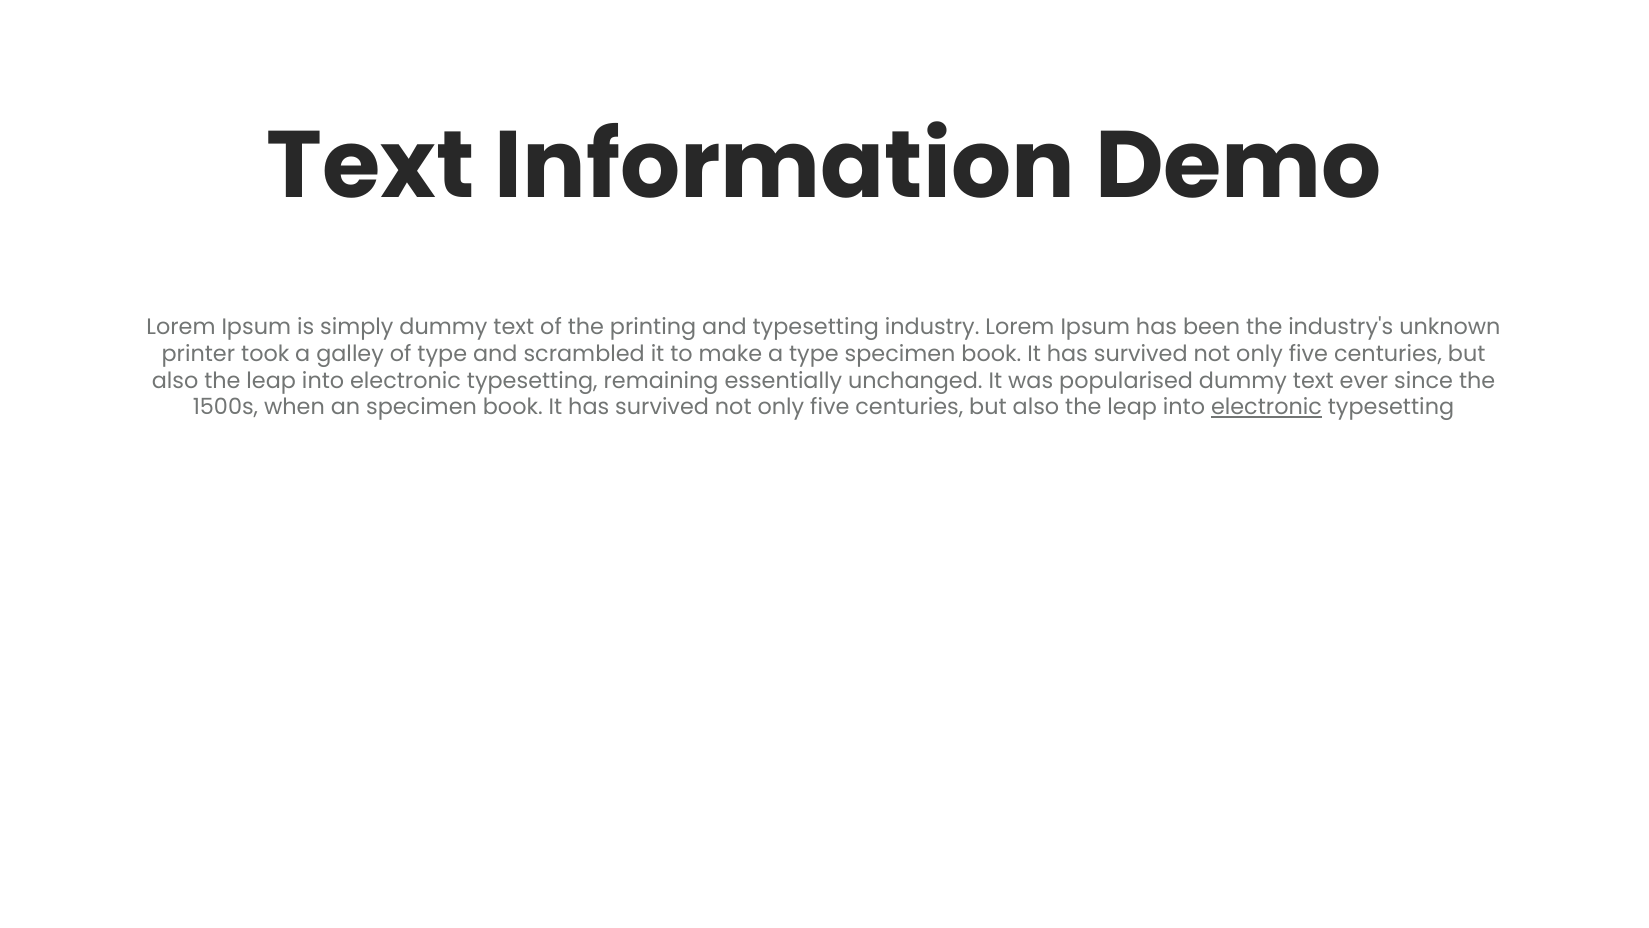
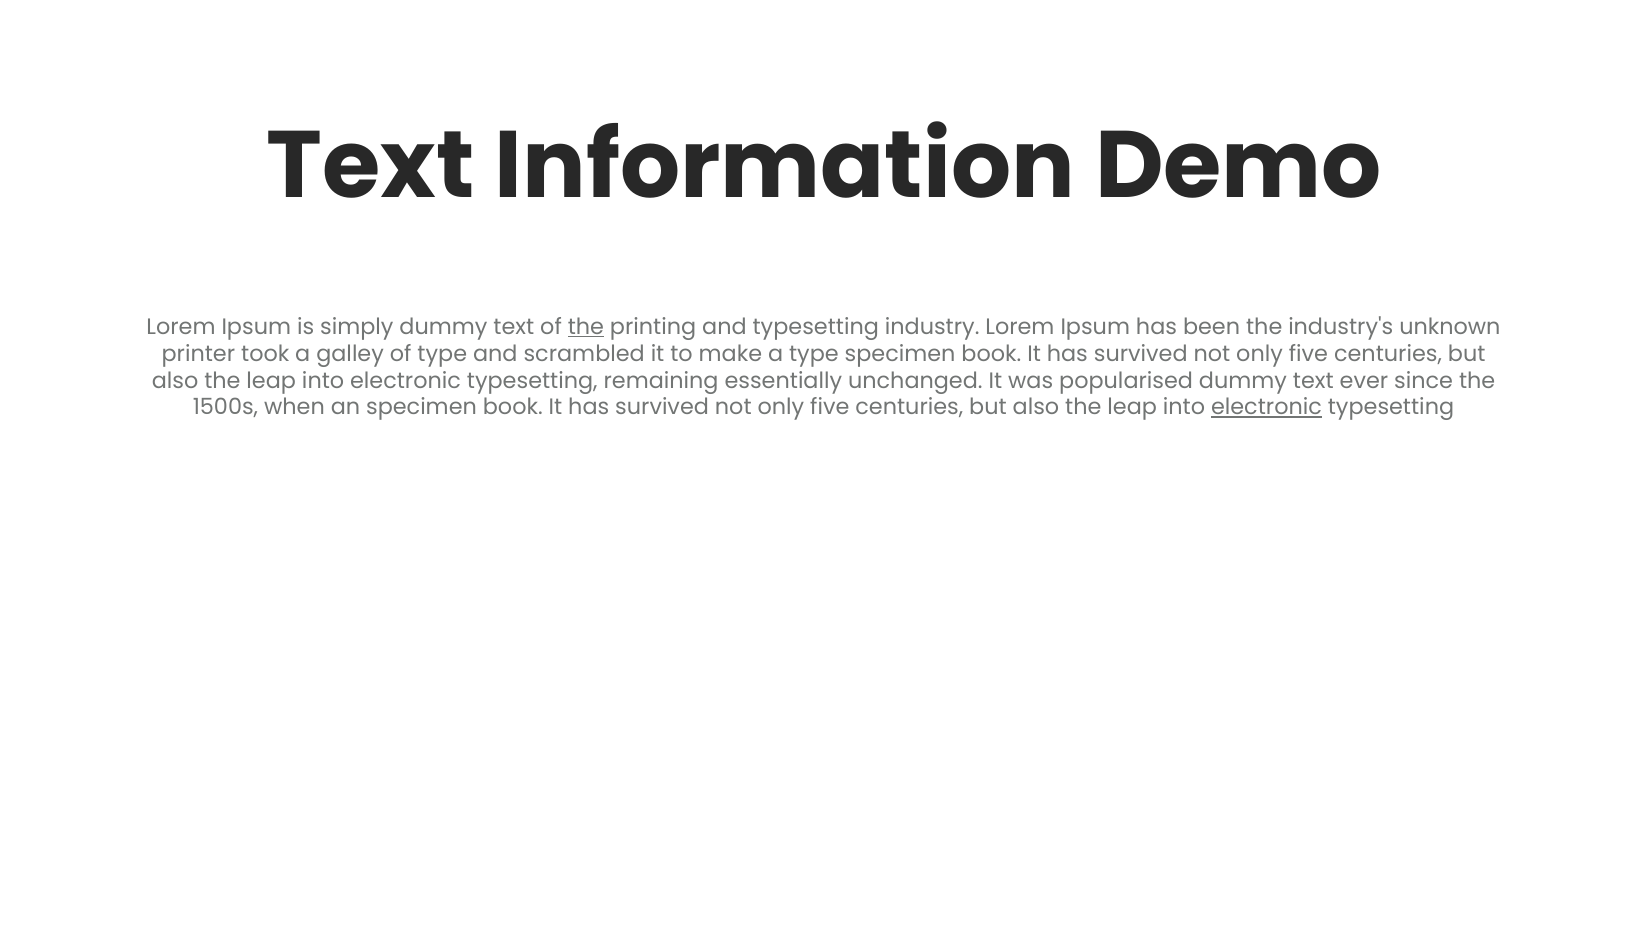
the underline: none -> present (586, 327)
